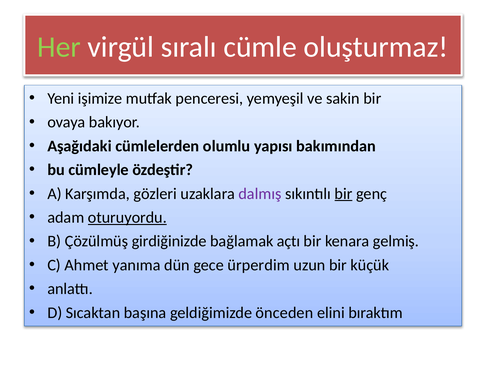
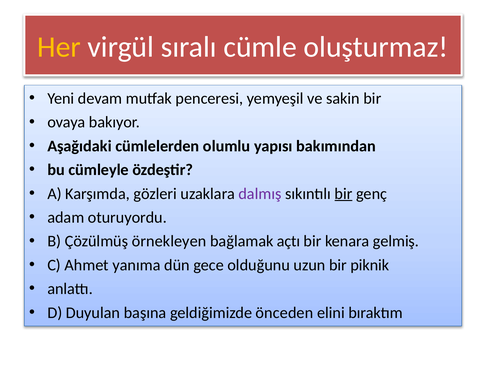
Her colour: light green -> yellow (59, 47)
işimize: işimize -> devam (100, 98)
oturuyordu underline: present -> none (127, 217)
girdiğinizde: girdiğinizde -> örnekleyen (169, 241)
ürperdim: ürperdim -> olduğunu (259, 265)
küçük: küçük -> piknik (370, 265)
Sıcaktan: Sıcaktan -> Duyulan (93, 312)
